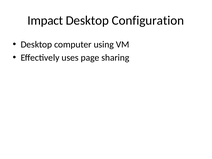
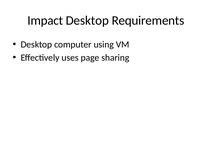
Configuration: Configuration -> Requirements (148, 21)
